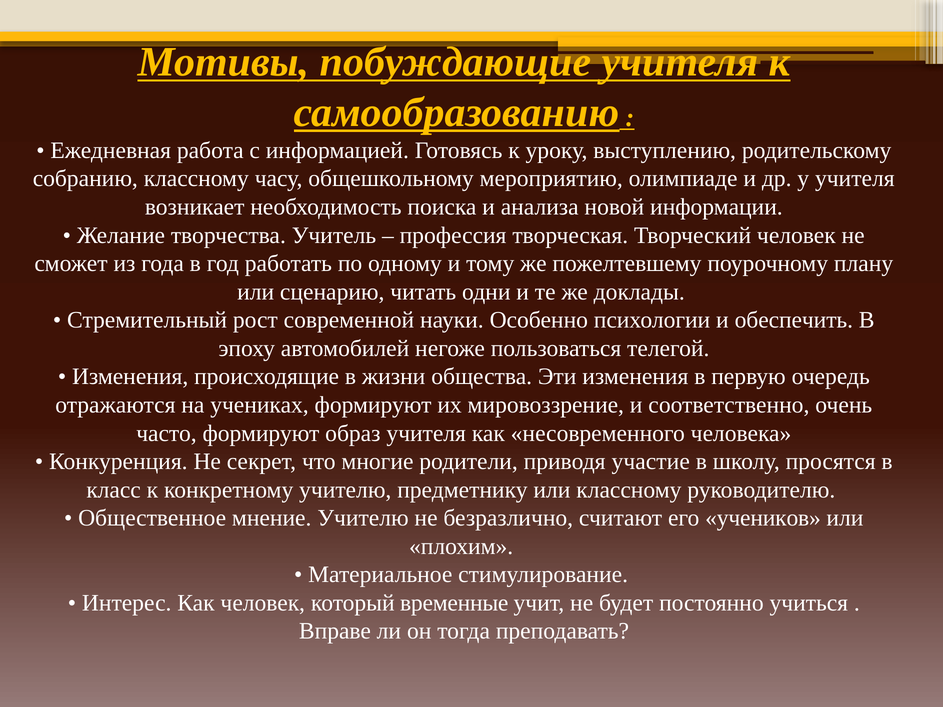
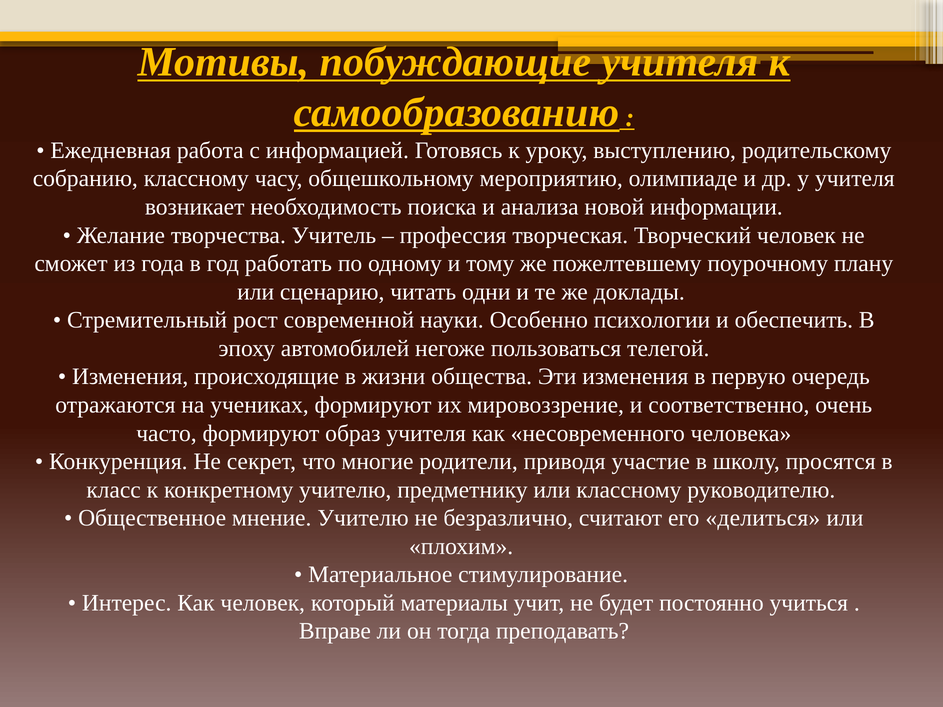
учеников: учеников -> делиться (763, 518)
временные: временные -> материалы (454, 603)
